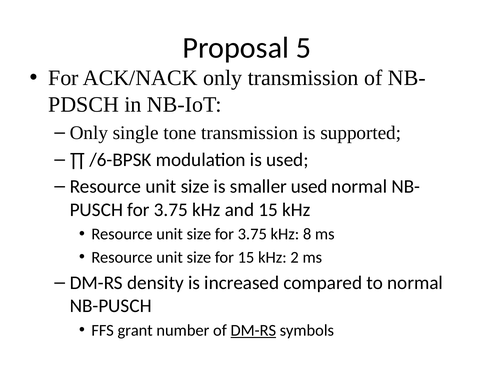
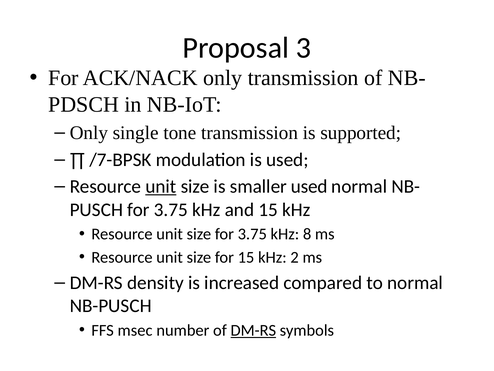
5: 5 -> 3 (304, 48)
/6-BPSK: /6-BPSK -> /7-BPSK (120, 160)
unit underline: none -> present (161, 186)
grant: grant -> msec (135, 330)
